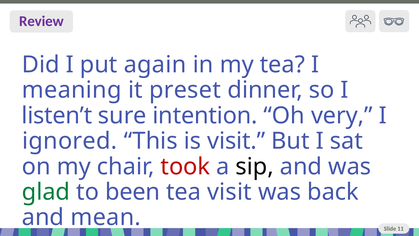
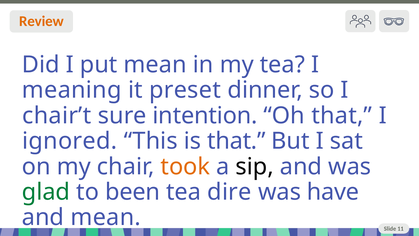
Review colour: purple -> orange (41, 21)
put again: again -> mean (155, 65)
listen’t: listen’t -> chair’t (57, 115)
Oh very: very -> that (342, 115)
is visit: visit -> that (236, 141)
took colour: red -> orange (185, 166)
tea visit: visit -> dire (229, 192)
back: back -> have (333, 192)
